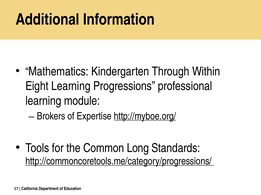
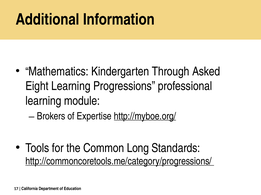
Within: Within -> Asked (206, 72)
